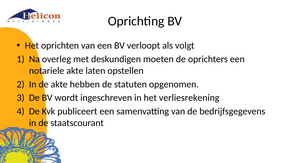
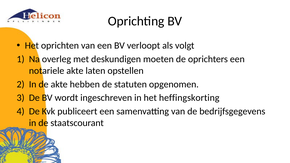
verliesrekening: verliesrekening -> heffingskorting (189, 98)
